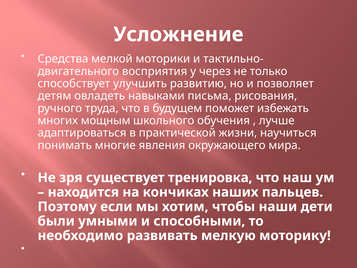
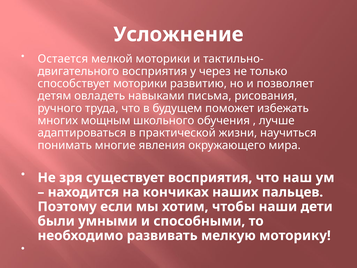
Средства: Средства -> Остается (63, 59)
способствует улучшить: улучшить -> моторики (140, 84)
существует тренировка: тренировка -> восприятия (210, 178)
